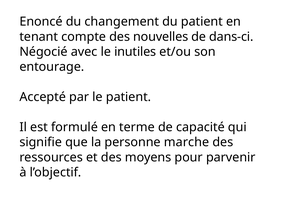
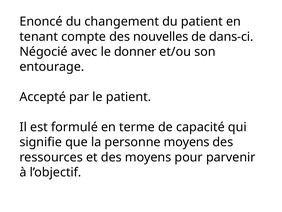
inutiles: inutiles -> donner (135, 52)
personne marche: marche -> moyens (187, 142)
